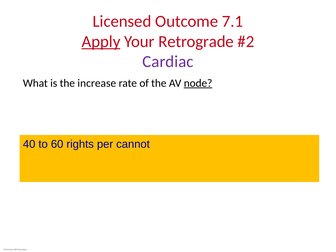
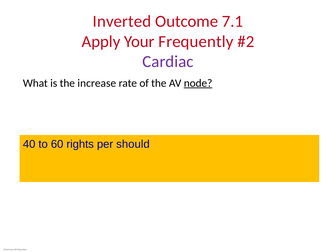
Licensed: Licensed -> Inverted (122, 21)
Apply underline: present -> none (101, 41)
Retrograde: Retrograde -> Frequently (196, 41)
cannot: cannot -> should (133, 144)
